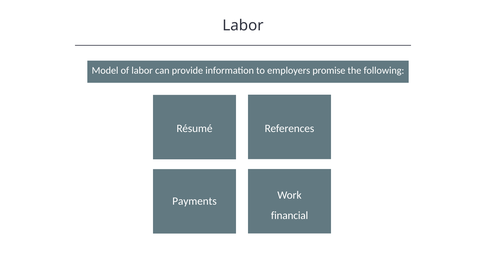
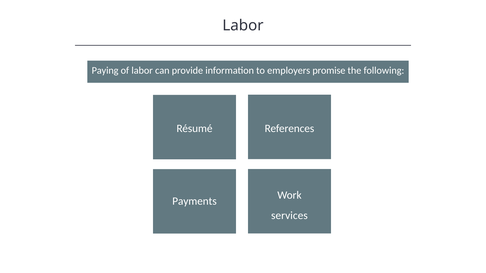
Model: Model -> Paying (105, 71)
financial: financial -> services (289, 216)
